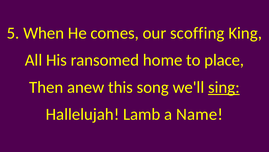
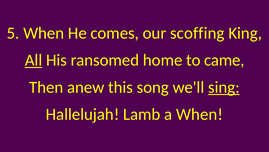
All underline: none -> present (34, 60)
place: place -> came (224, 60)
a Name: Name -> When (199, 114)
